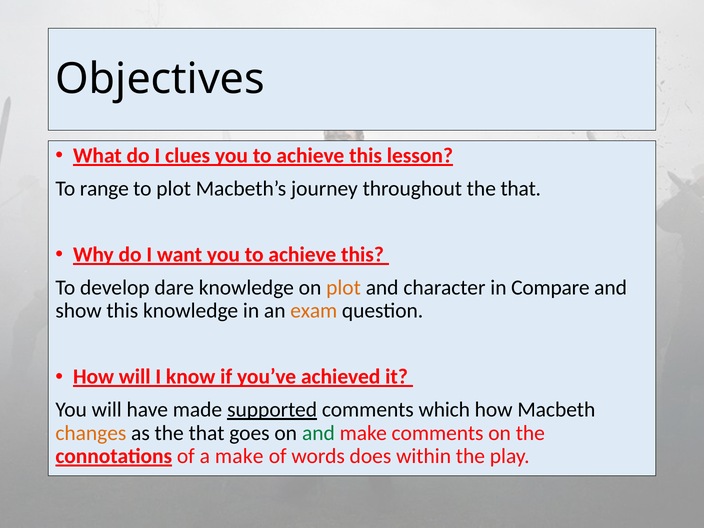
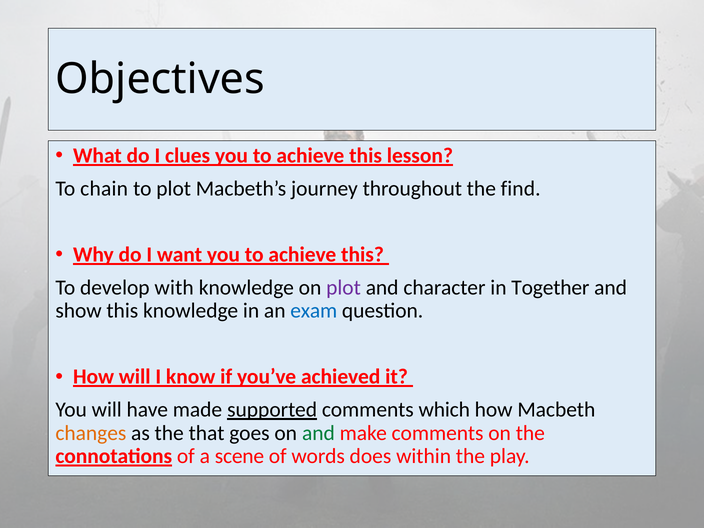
range: range -> chain (104, 189)
throughout the that: that -> find (521, 189)
dare: dare -> with (174, 288)
plot colour: orange -> purple (344, 288)
Compare: Compare -> Together (550, 288)
exam colour: orange -> blue (314, 311)
a make: make -> scene (239, 456)
